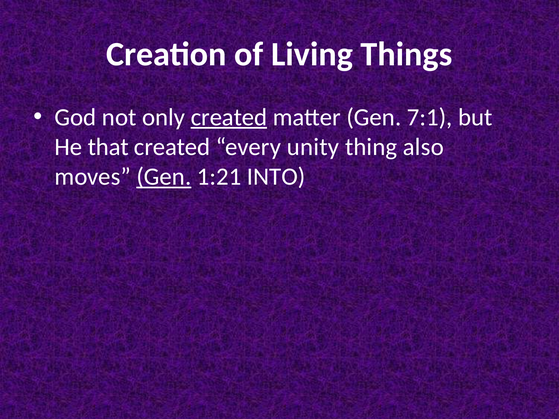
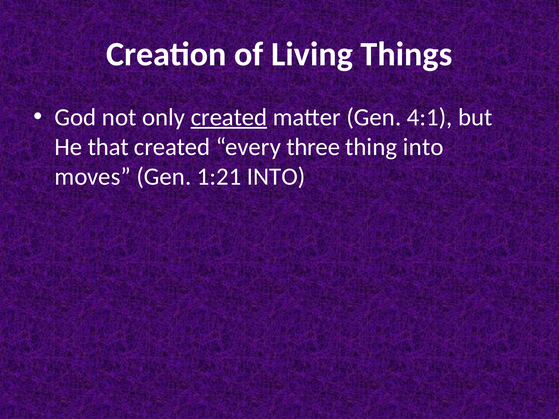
7:1: 7:1 -> 4:1 (430, 117)
unity: unity -> three (313, 147)
thing also: also -> into (423, 147)
Gen underline: present -> none (164, 177)
